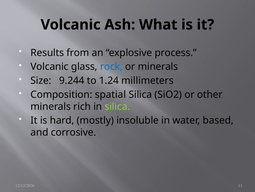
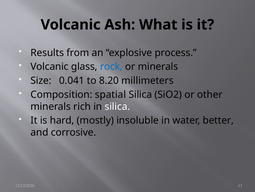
9.244: 9.244 -> 0.041 (72, 80)
1.24: 1.24 -> 8.20 (109, 80)
silica colour: light green -> white (117, 106)
based: based -> better (218, 120)
